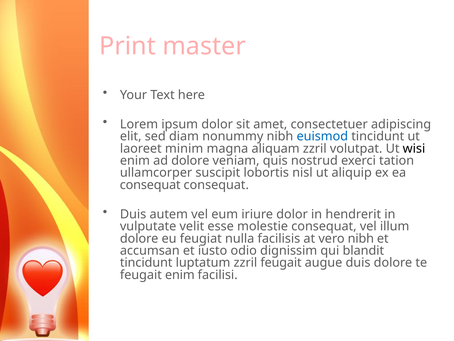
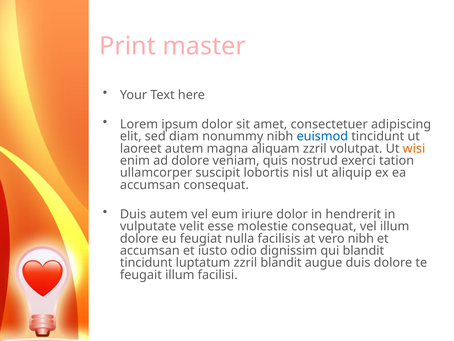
laoreet minim: minim -> autem (184, 148)
wisi colour: black -> orange (414, 148)
consequat: consequat -> accumsan (150, 185)
zzril feugait: feugait -> blandit (281, 262)
feugait enim: enim -> illum (180, 275)
